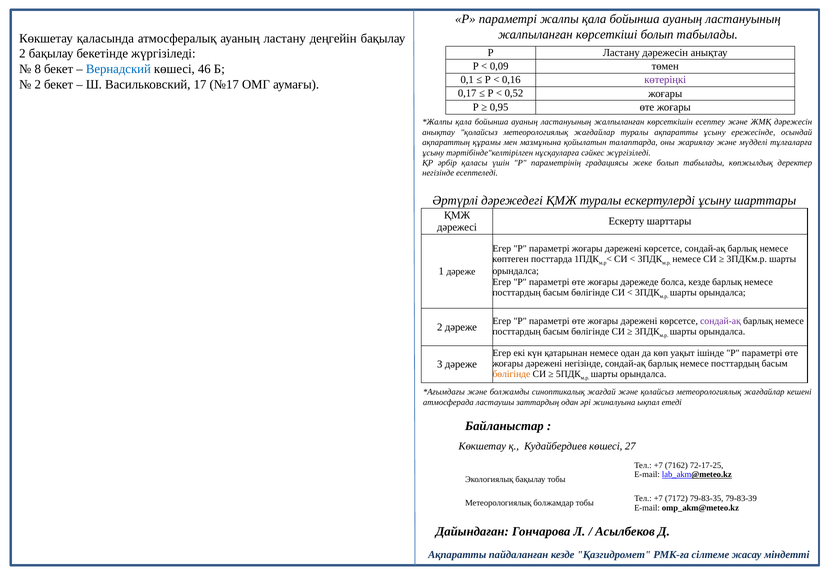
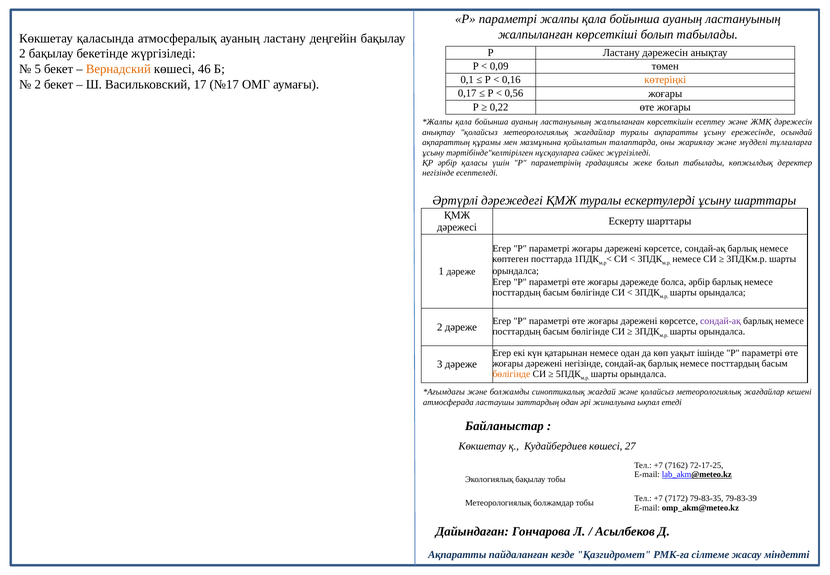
8: 8 -> 5 (38, 69)
Вернадский colour: blue -> orange (118, 69)
көтеріңкі colour: purple -> orange (665, 80)
0,52: 0,52 -> 0,56 (514, 93)
0,95: 0,95 -> 0,22 (499, 107)
болса кезде: кезде -> әрбір (699, 282)
